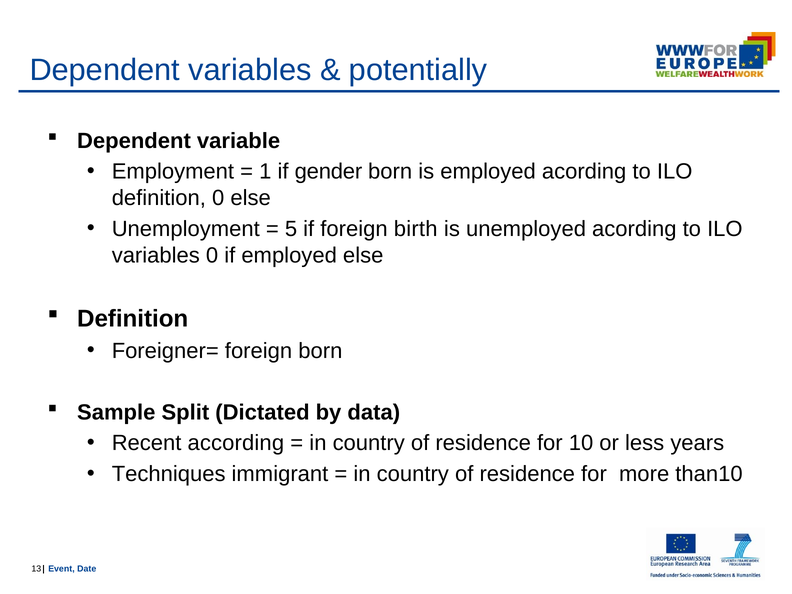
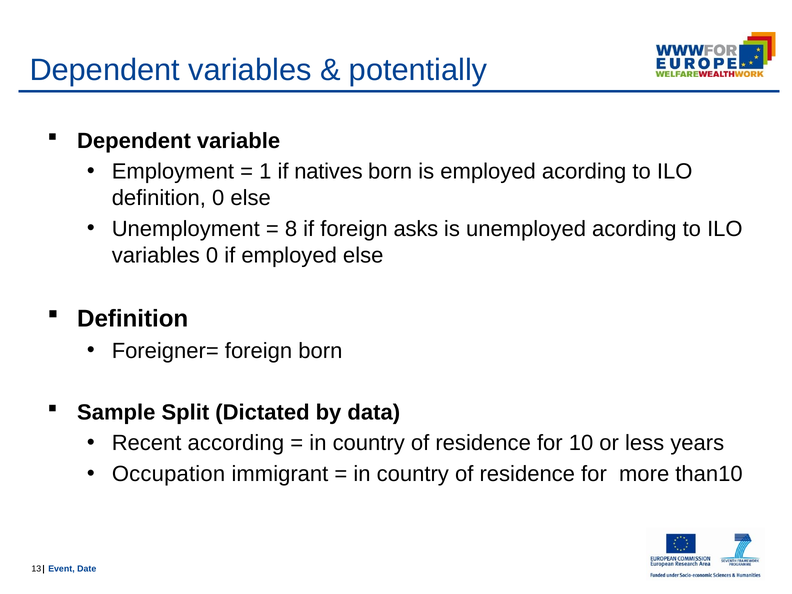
gender: gender -> natives (328, 172)
5: 5 -> 8 (291, 229)
birth: birth -> asks (416, 229)
Techniques: Techniques -> Occupation (169, 474)
